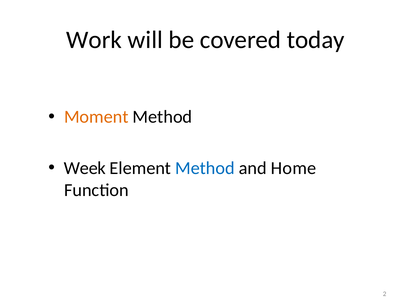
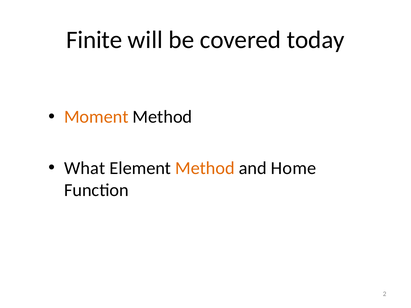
Work: Work -> Finite (94, 40)
Week: Week -> What (85, 168)
Method colour: blue -> orange (205, 168)
